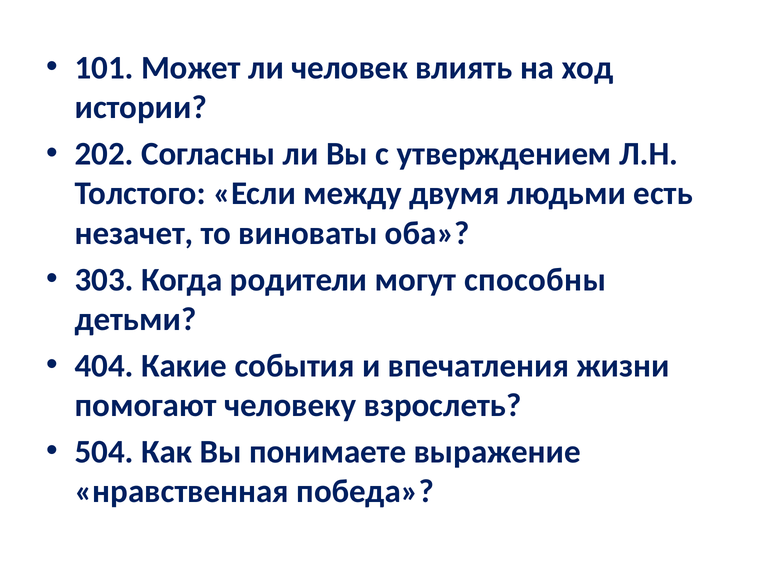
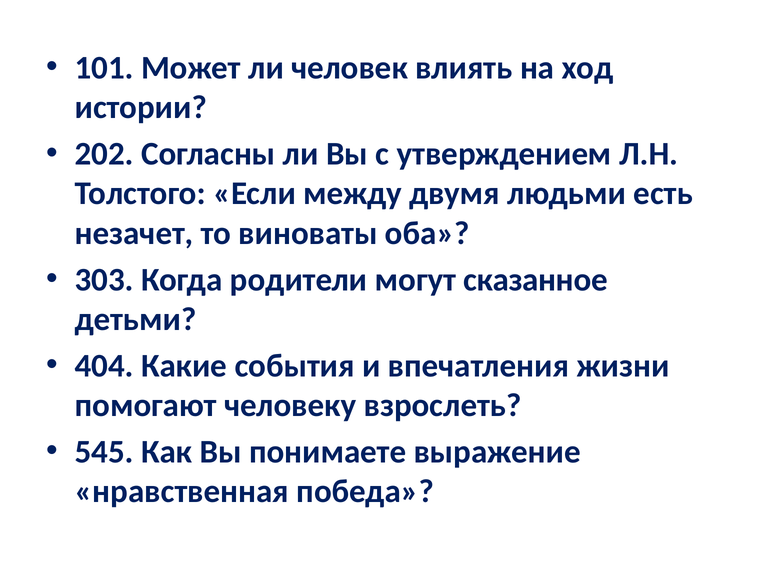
способны: способны -> сказанное (535, 280)
504: 504 -> 545 (104, 452)
